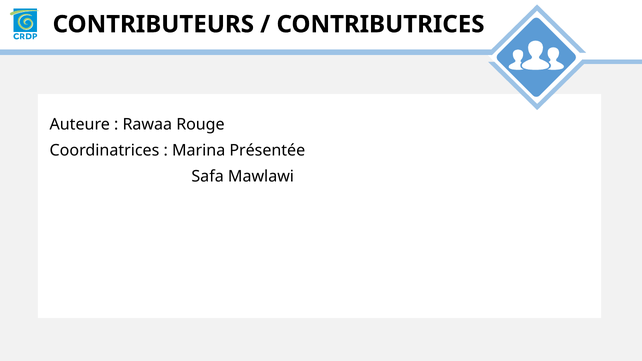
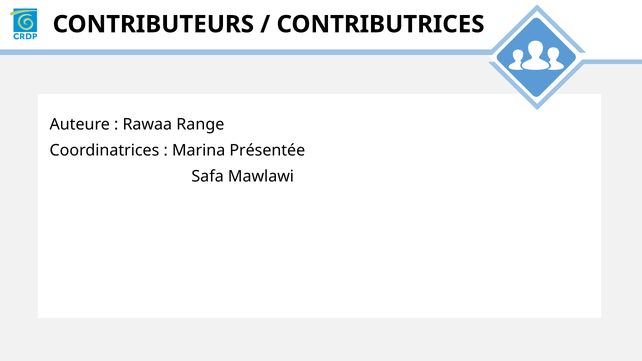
Rouge: Rouge -> Range (200, 124)
